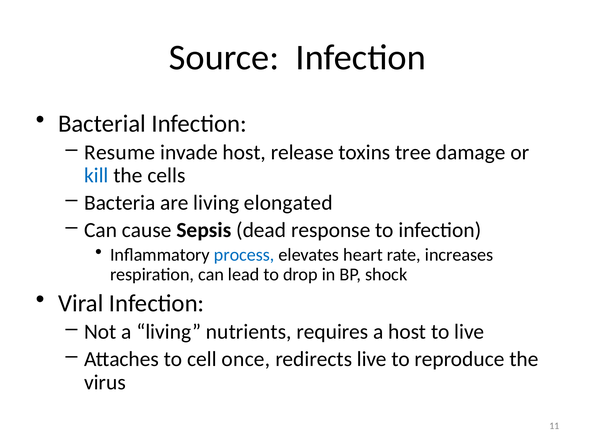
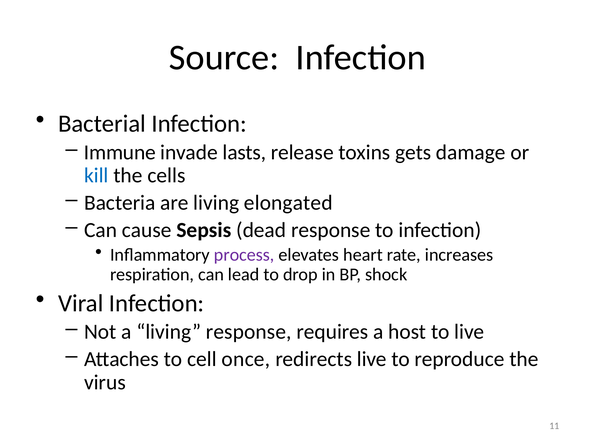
Resume: Resume -> Immune (120, 152)
invade host: host -> lasts (244, 152)
tree: tree -> gets (413, 152)
process colour: blue -> purple (244, 255)
living nutrients: nutrients -> response (249, 332)
